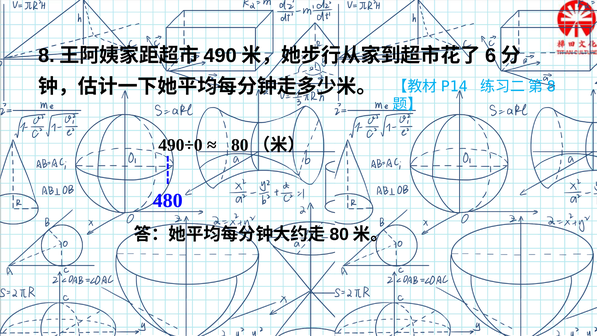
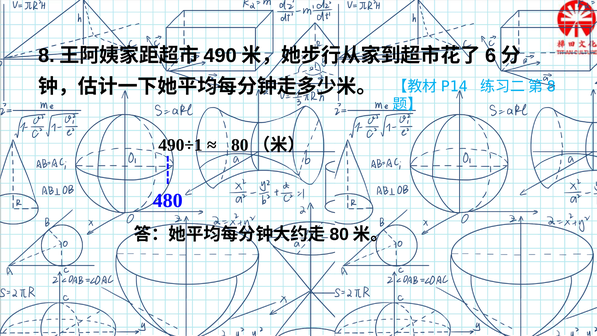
490÷0: 490÷0 -> 490÷1 (180, 145)
